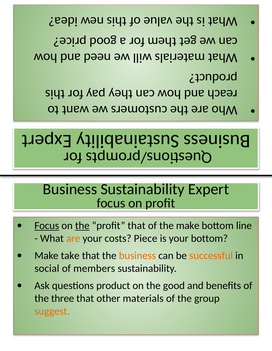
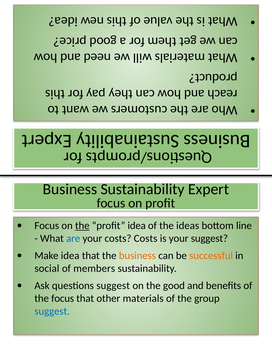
Focus underline: present -> none (47, 226)
profit that: that -> idea (137, 226)
the make: make -> ideas (188, 226)
are colour: orange -> blue (73, 239)
costs Piece: Piece -> Costs (146, 239)
your bottom: bottom -> suggest (209, 239)
Make take: take -> idea (70, 256)
questions product: product -> suggest (113, 286)
the three: three -> focus (63, 299)
suggest colour: orange -> blue (52, 312)
